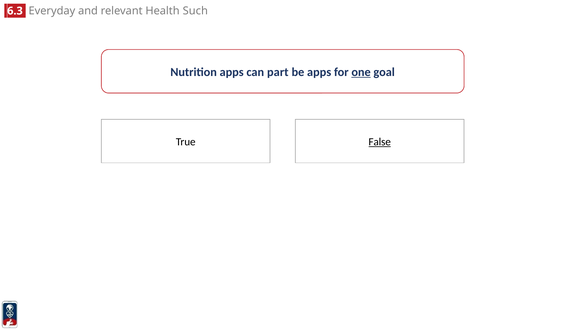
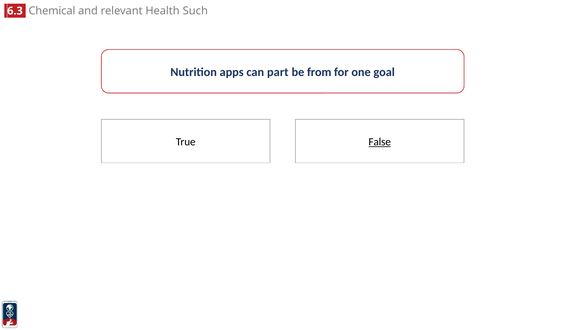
Everyday: Everyday -> Chemical (52, 11)
be apps: apps -> from (319, 72)
one underline: present -> none (361, 72)
